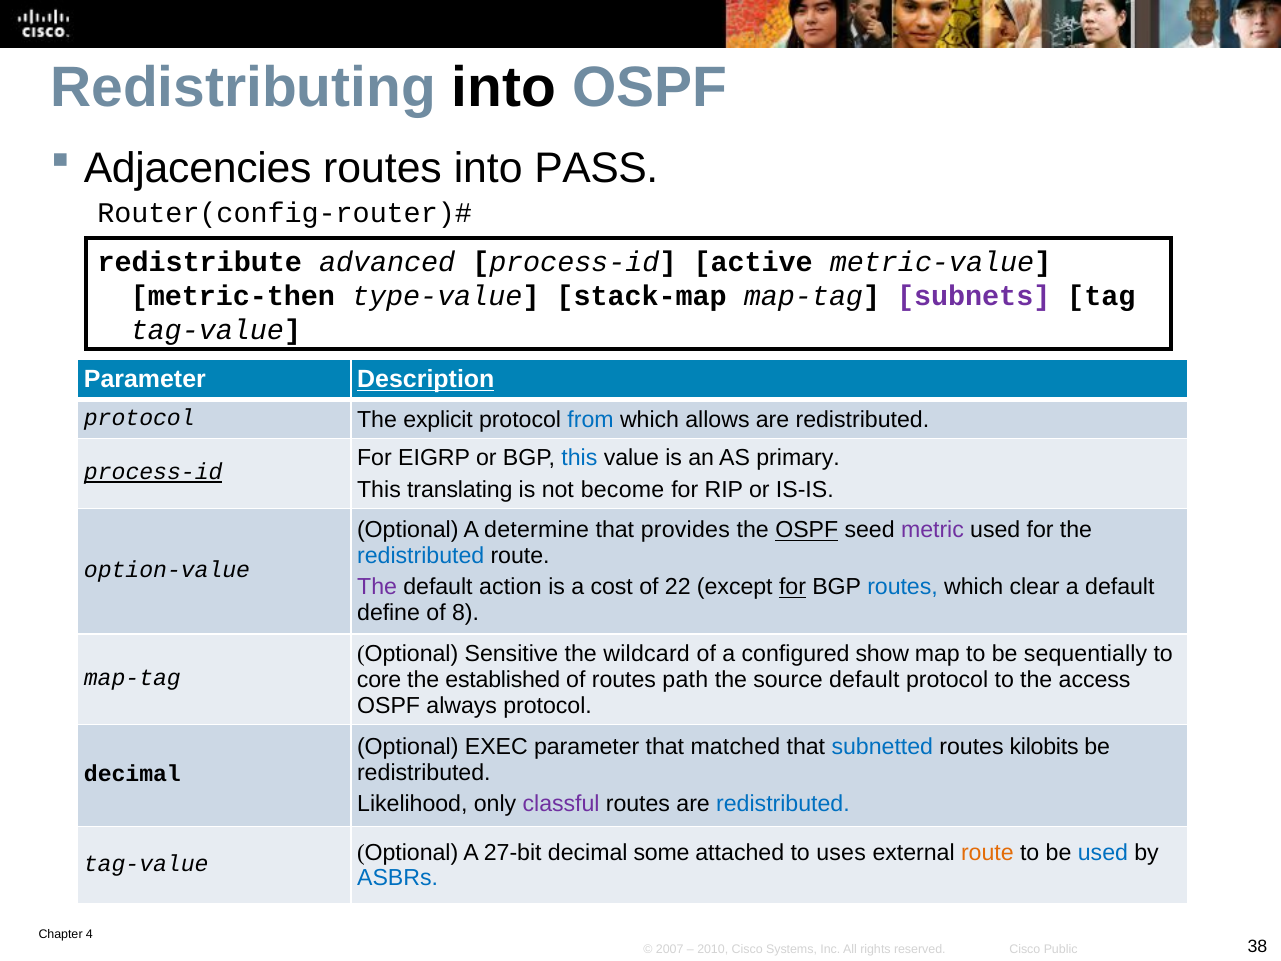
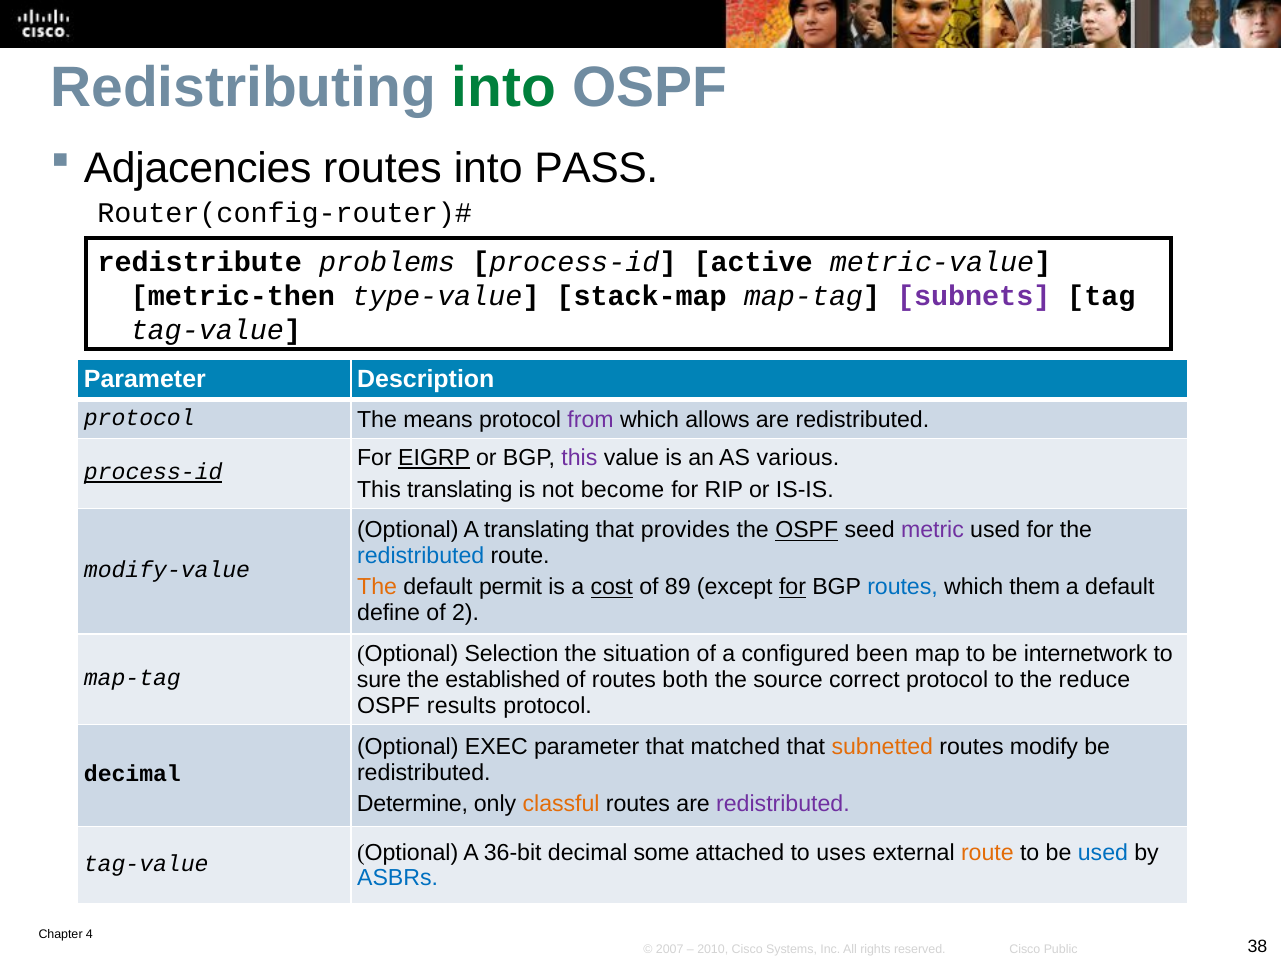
into colour: black -> green (504, 88)
advanced: advanced -> problems (387, 262)
Description underline: present -> none (426, 380)
explicit: explicit -> means (438, 419)
from colour: blue -> purple (591, 419)
EIGRP underline: none -> present (434, 458)
this colour: blue -> purple (579, 458)
primary: primary -> various (798, 458)
A determine: determine -> translating (537, 530)
option-value: option-value -> modify-value (167, 570)
The colour: purple -> orange (377, 587)
action: action -> permit (511, 587)
cost underline: none -> present (612, 587)
22: 22 -> 89 (678, 587)
clear: clear -> them (1035, 587)
8: 8 -> 2 (466, 613)
Sensitive: Sensitive -> Selection (512, 654)
wildcard: wildcard -> situation (647, 654)
show: show -> been (882, 654)
sequentially: sequentially -> internetwork (1086, 654)
core: core -> sure (379, 680)
path: path -> both (685, 680)
source default: default -> correct (864, 680)
access: access -> reduce (1095, 680)
always: always -> results (462, 705)
subnetted colour: blue -> orange (882, 747)
kilobits: kilobits -> modify (1044, 747)
Likelihood: Likelihood -> Determine (412, 804)
classful colour: purple -> orange (561, 804)
redistributed colour: blue -> purple (783, 804)
27-bit: 27-bit -> 36-bit (513, 852)
